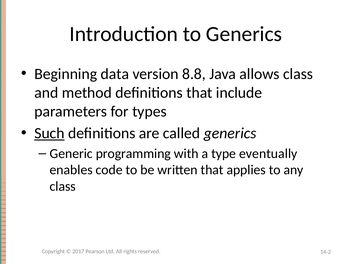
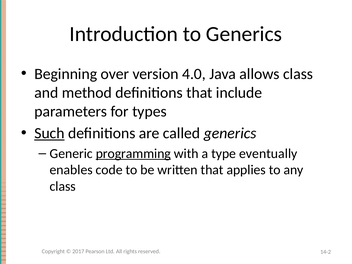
data: data -> over (115, 74)
8.8: 8.8 -> 4.0 (194, 74)
programming underline: none -> present (133, 154)
